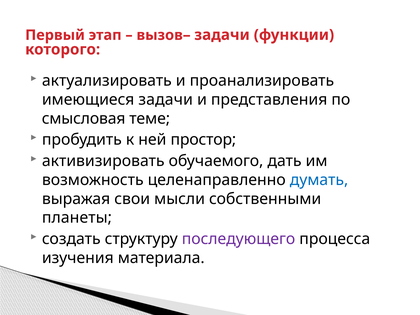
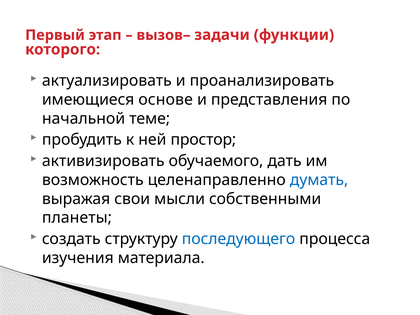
имеющиеся задачи: задачи -> основе (166, 100)
смысловая: смысловая -> начальной (84, 119)
последующего colour: purple -> blue (238, 239)
